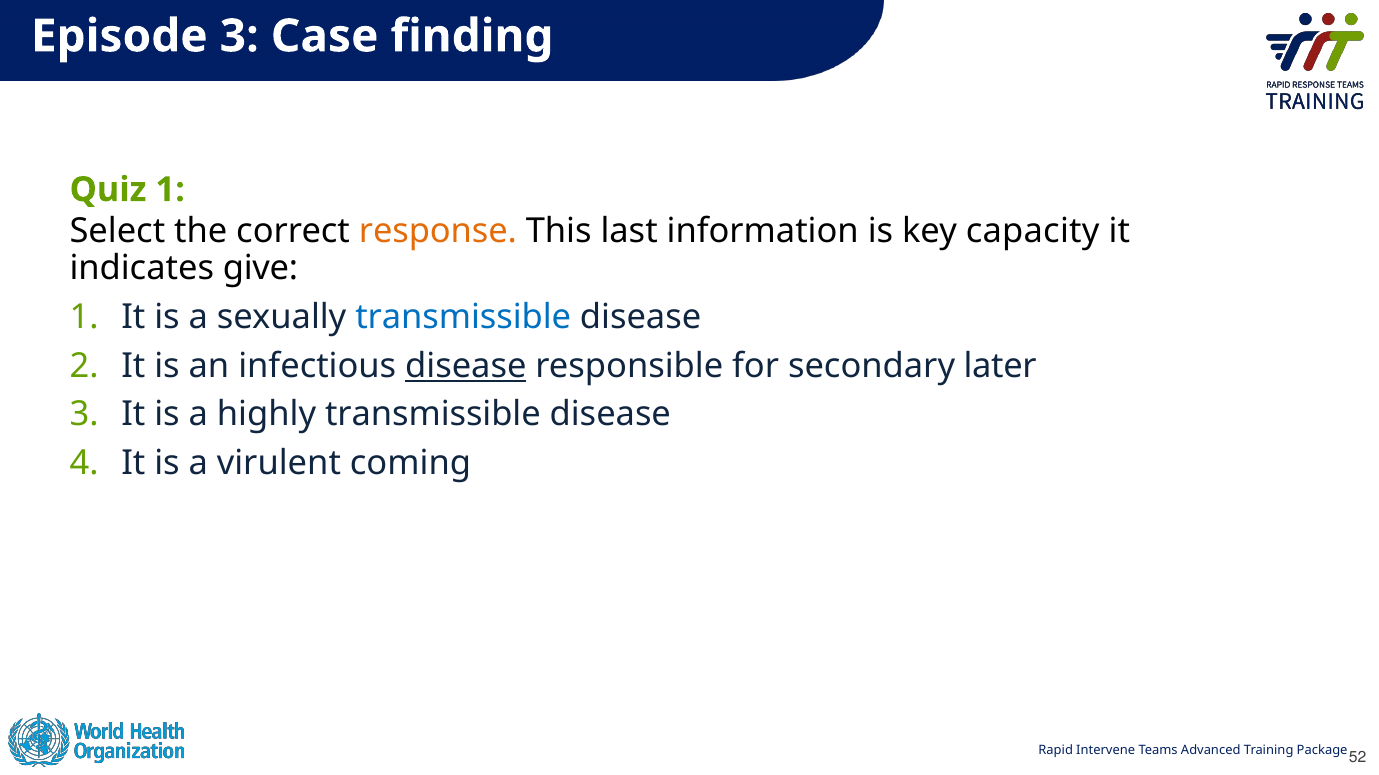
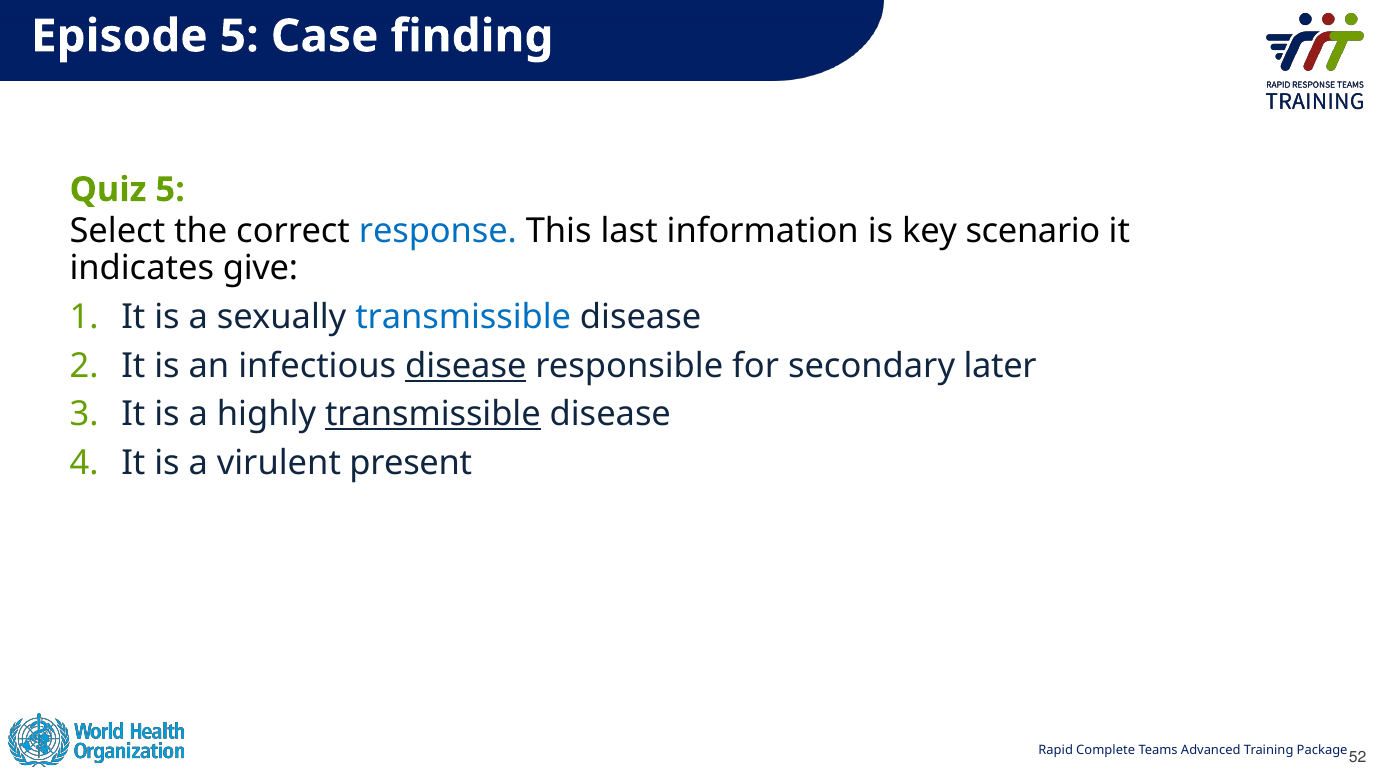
Episode 3: 3 -> 5 (239, 36)
Quiz 1: 1 -> 5 (170, 190)
response colour: orange -> blue (438, 231)
capacity: capacity -> scenario (1033, 231)
transmissible underline: none -> present (433, 415)
coming: coming -> present (411, 463)
Intervene: Intervene -> Complete (1106, 751)
